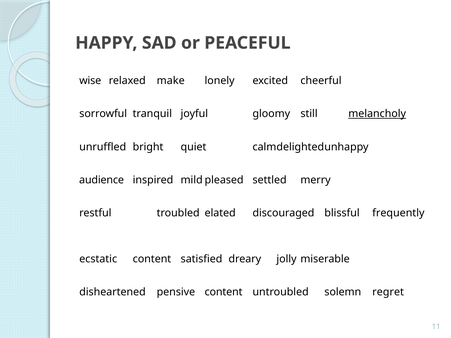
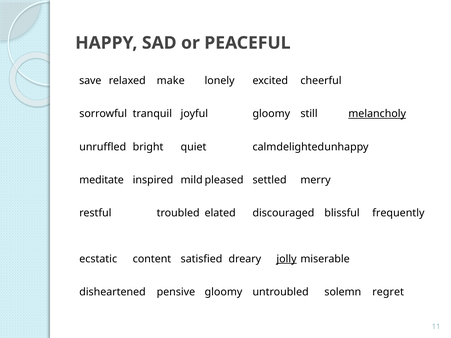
wise: wise -> save (90, 81)
audience: audience -> meditate (102, 180)
jolly underline: none -> present (287, 259)
pensive content: content -> gloomy (223, 292)
